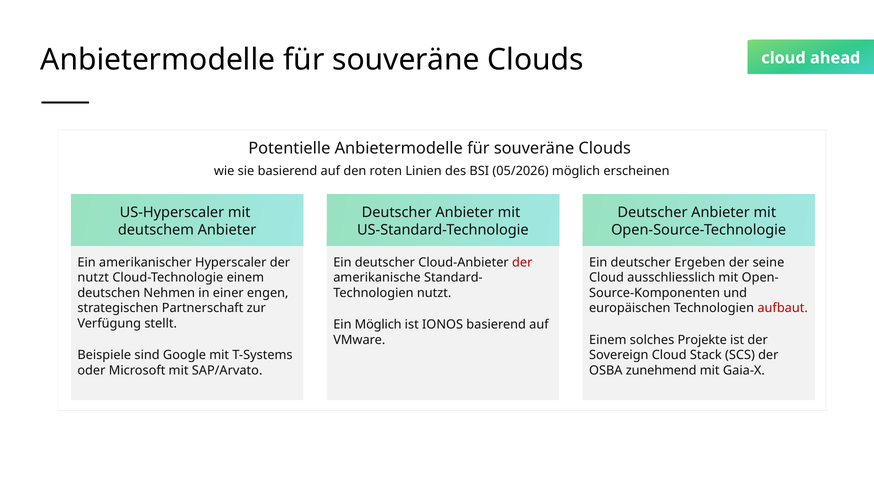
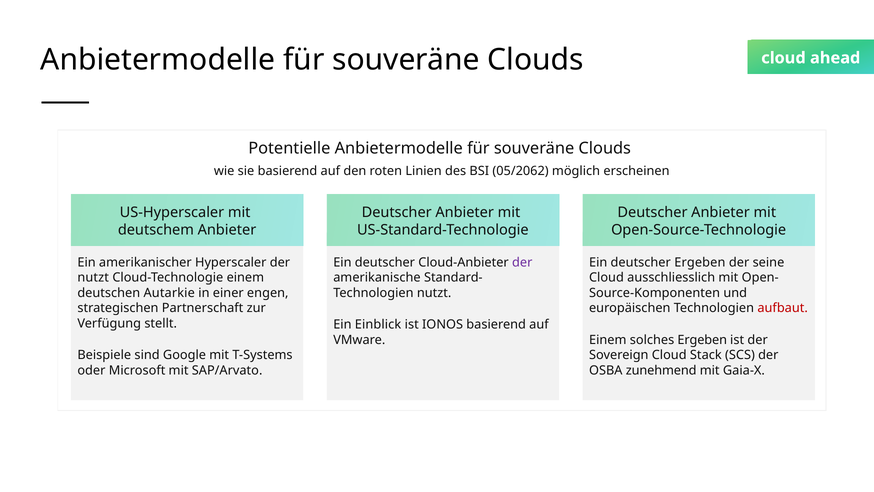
05/2026: 05/2026 -> 05/2062 (521, 171)
der colour: red -> purple (522, 262)
Nehmen: Nehmen -> Autarkie (169, 293)
Ein Möglich: Möglich -> Einblick (378, 324)
solches Projekte: Projekte -> Ergeben (702, 340)
